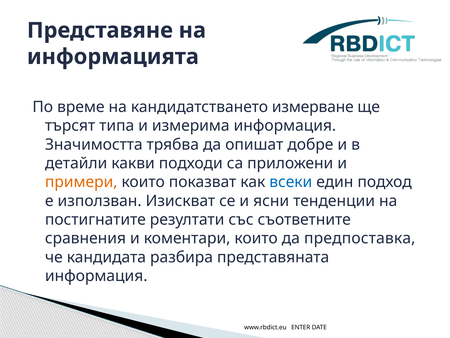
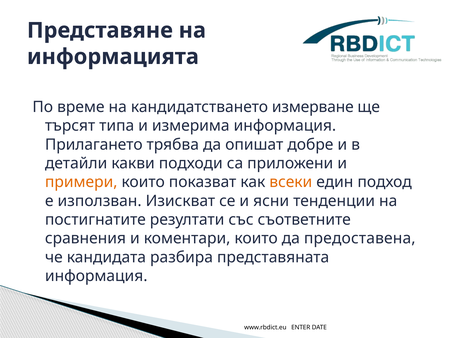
Значимостта: Значимостта -> Прилагането (94, 144)
всеки colour: blue -> orange (291, 182)
предпоставка: предпоставка -> предоставена (360, 238)
